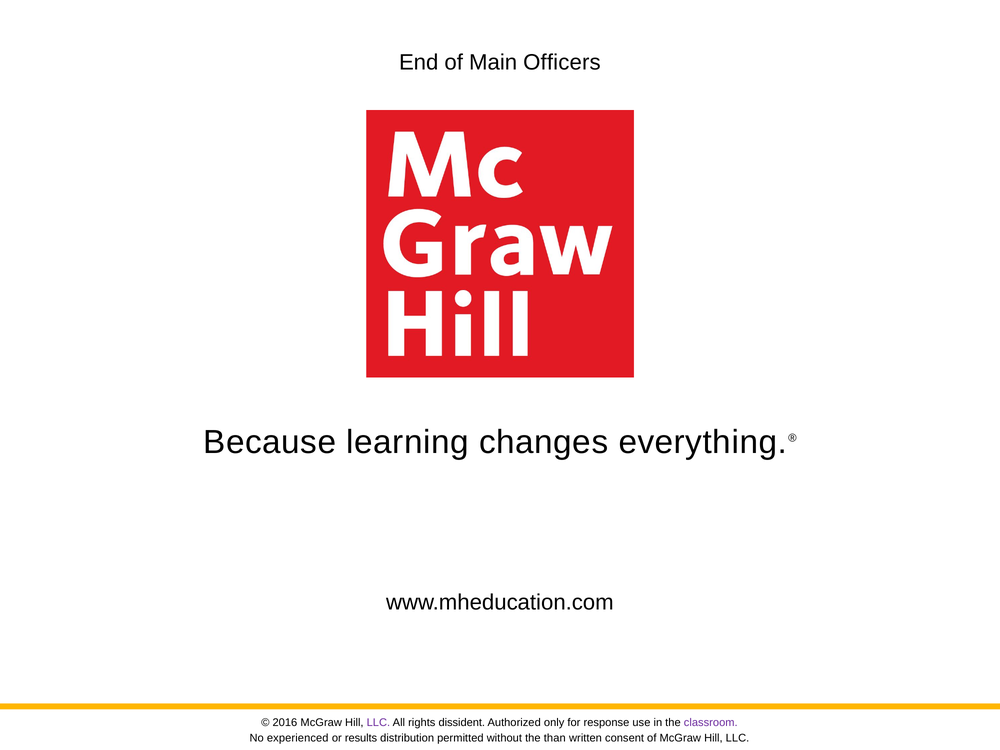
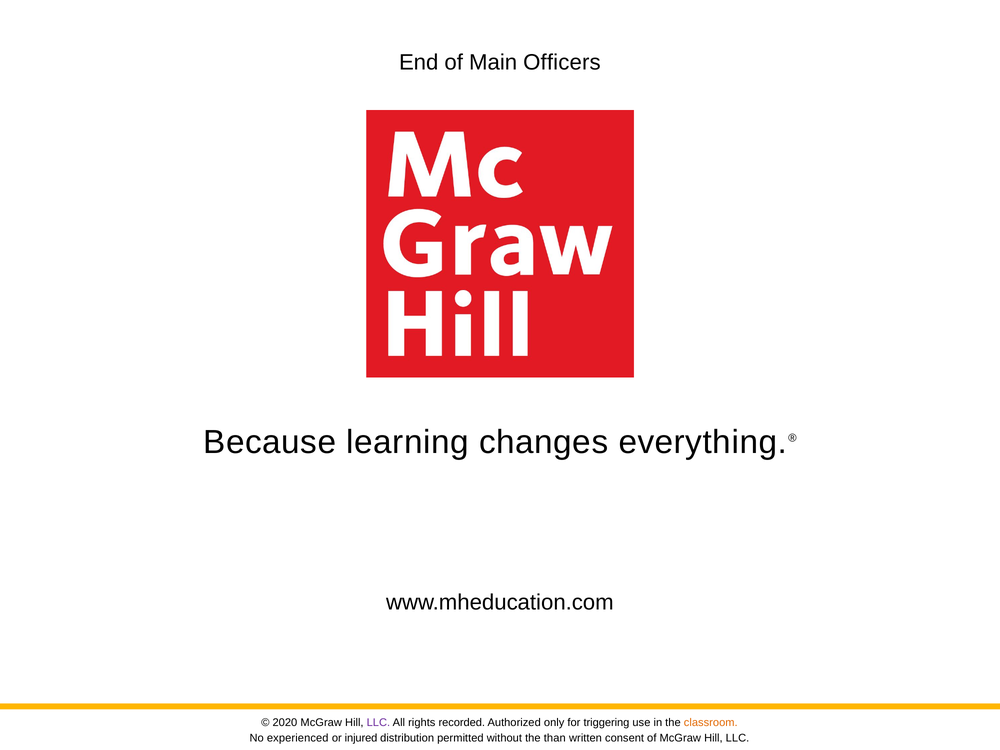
2016: 2016 -> 2020 (285, 723)
dissident: dissident -> recorded (462, 723)
response: response -> triggering (606, 723)
classroom colour: purple -> orange (711, 723)
results: results -> injured (361, 738)
